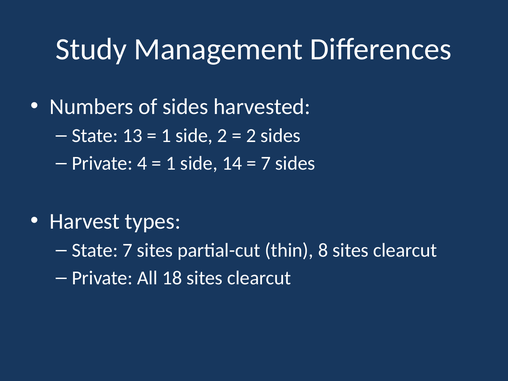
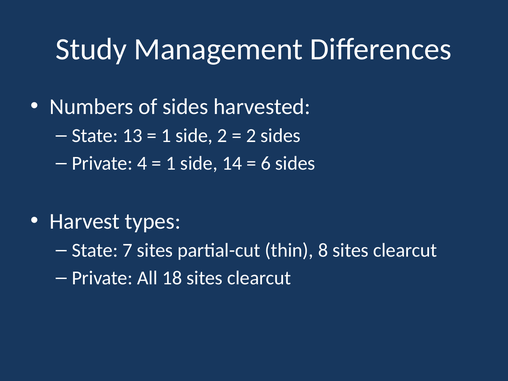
7: 7 -> 6 (266, 163)
